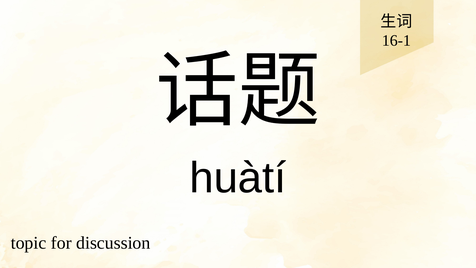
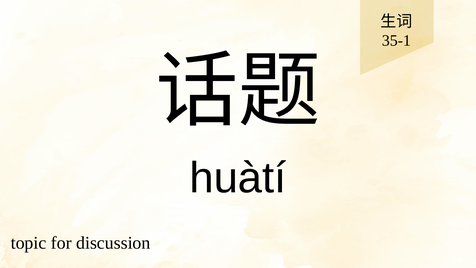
16-1: 16-1 -> 35-1 (396, 41)
